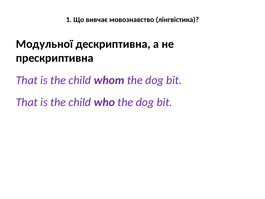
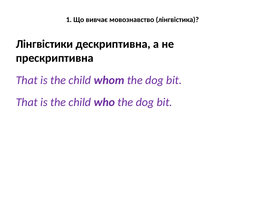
Модульної: Модульної -> Лінгвістики (44, 44)
